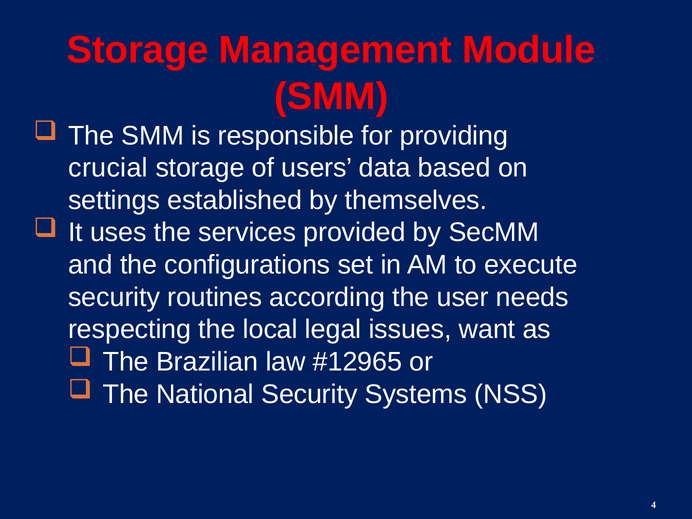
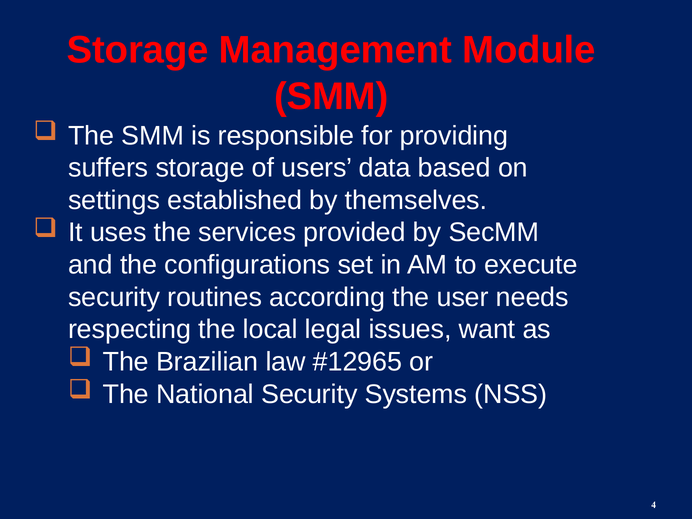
crucial: crucial -> suffers (108, 168)
